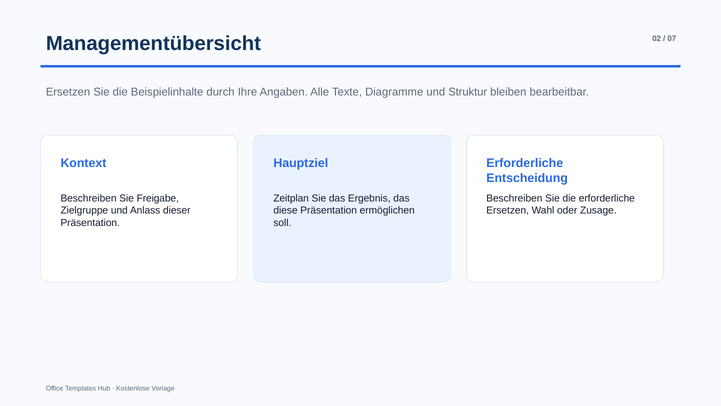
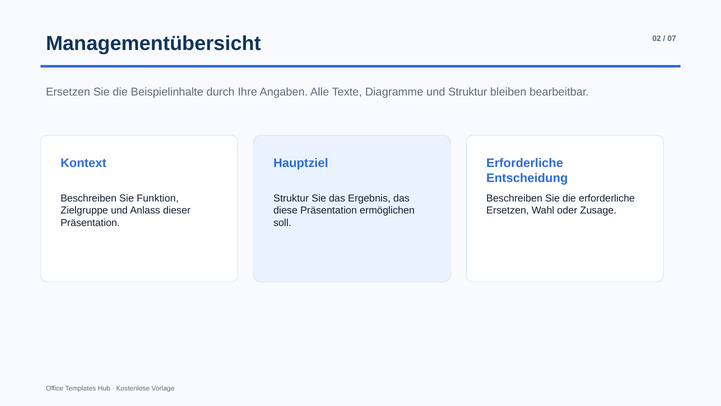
Freigabe: Freigabe -> Funktion (158, 198)
Zeitplan: Zeitplan -> Struktur (291, 198)
